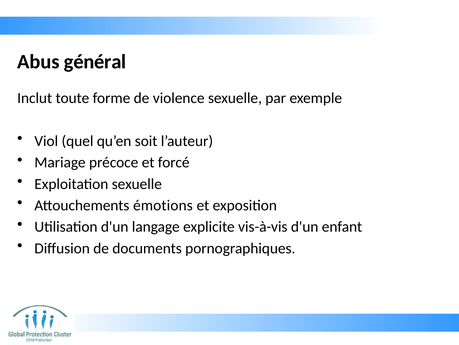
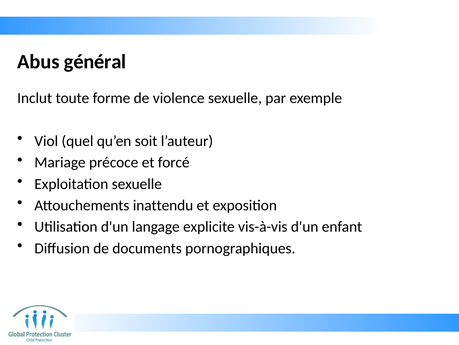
émotions: émotions -> inattendu (163, 205)
